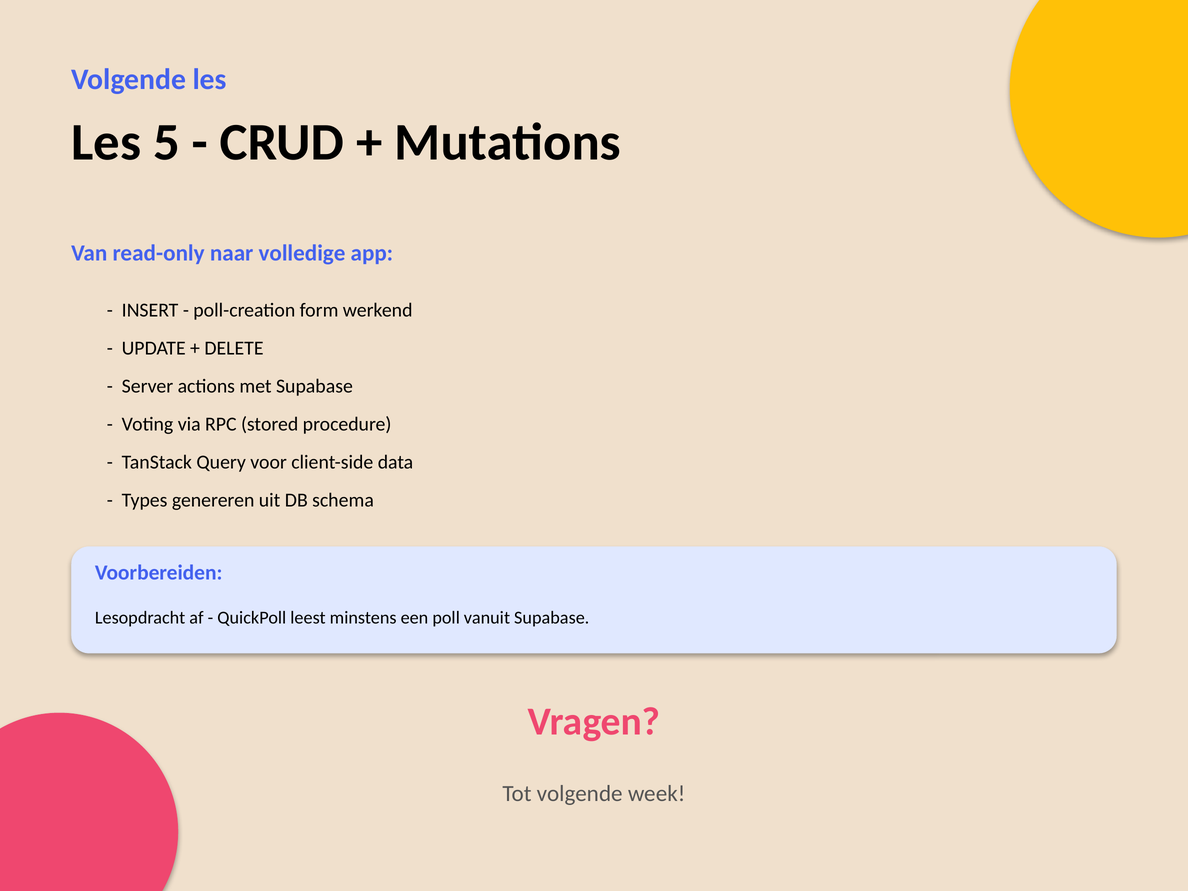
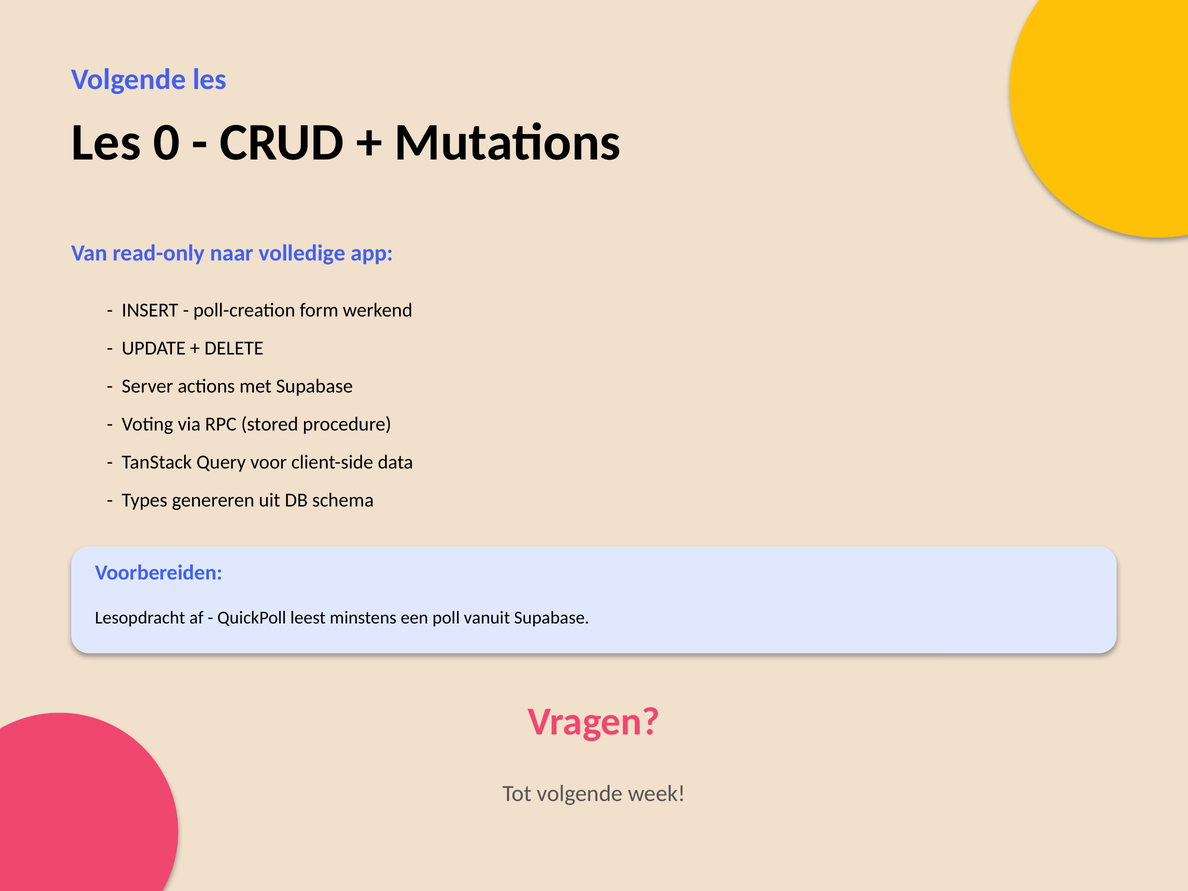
5: 5 -> 0 (166, 142)
